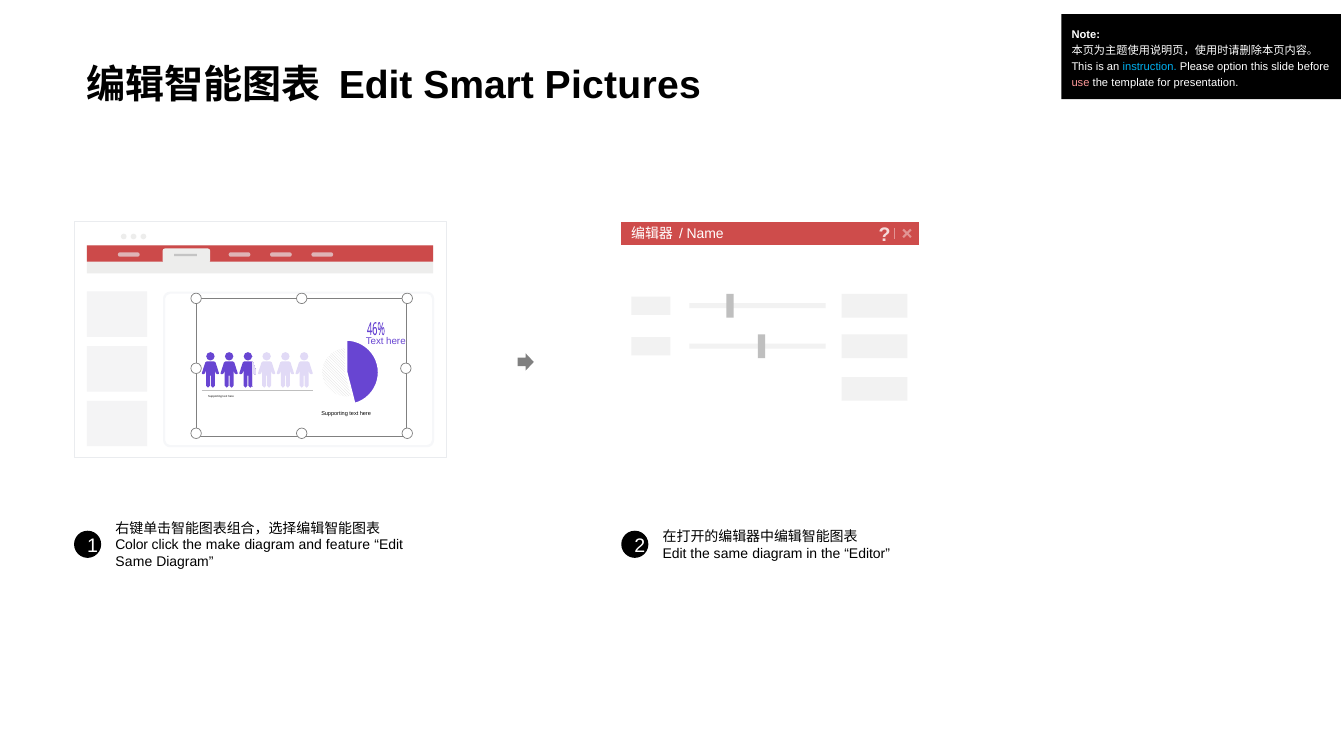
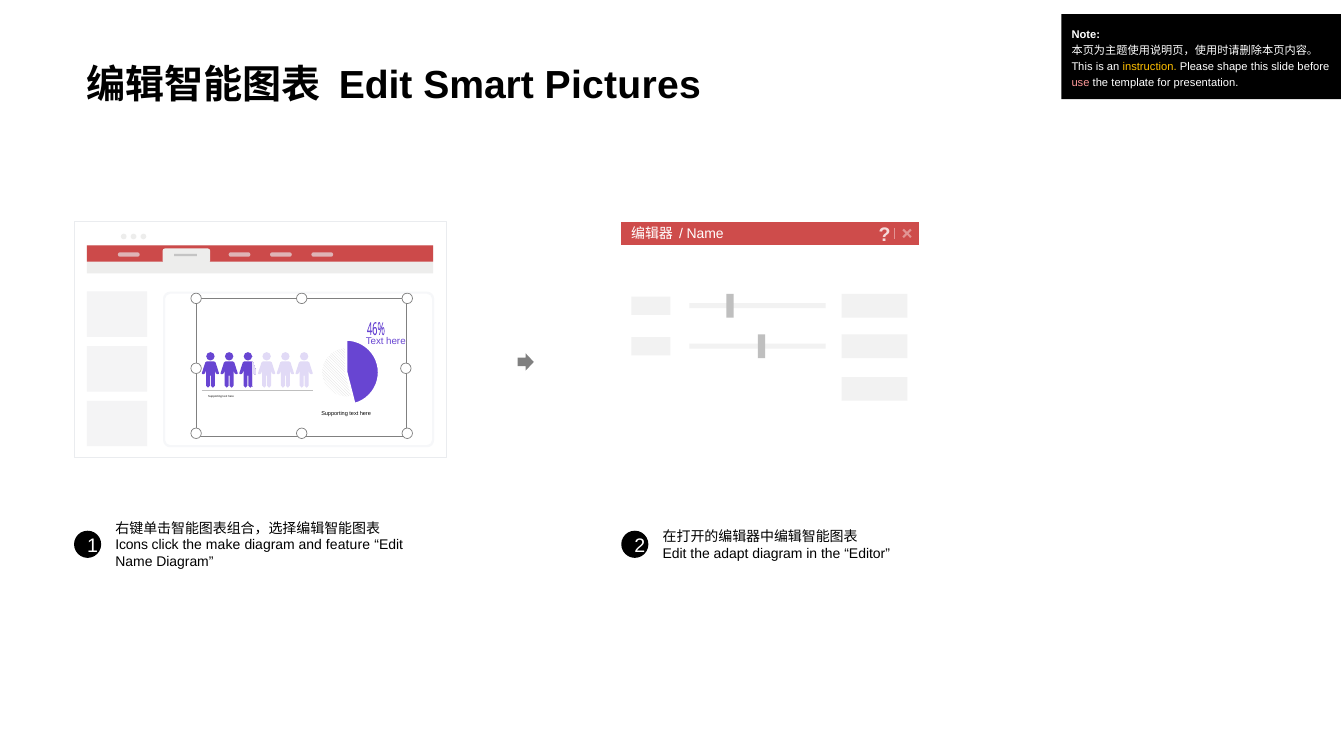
instruction colour: light blue -> yellow (1150, 67)
option: option -> shape (1232, 67)
Color: Color -> Icons (132, 545)
the same: same -> adapt (731, 553)
Same: Same -> Name (134, 562)
